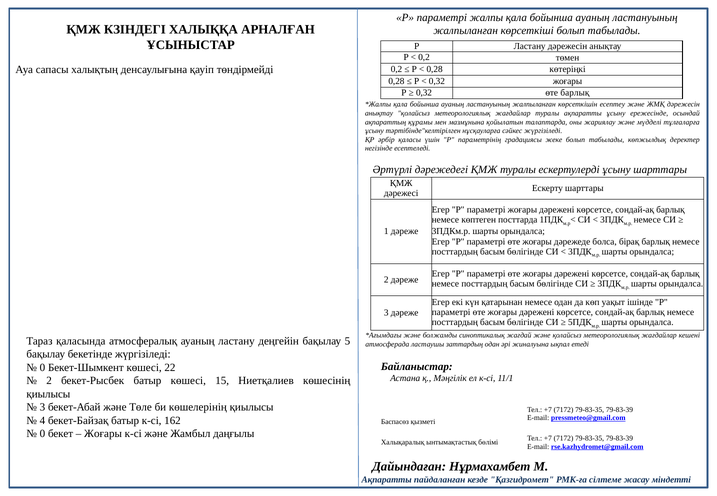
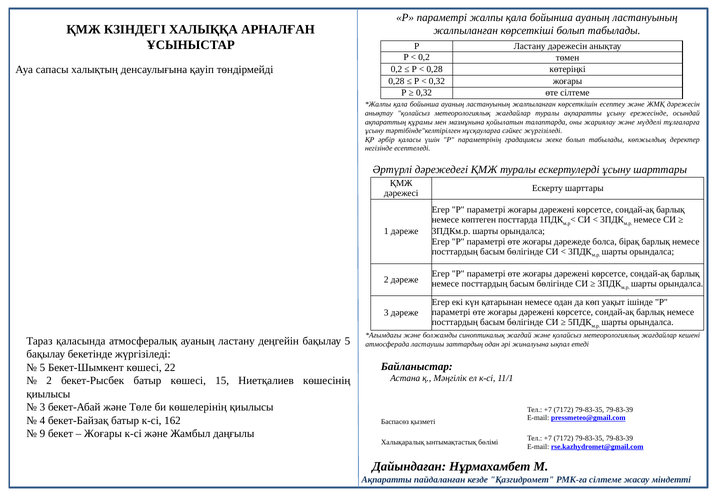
өте барлық: барлық -> сілтеме (575, 93)
0: 0 -> 5 (42, 368)
0: 0 -> 9 (42, 434)
